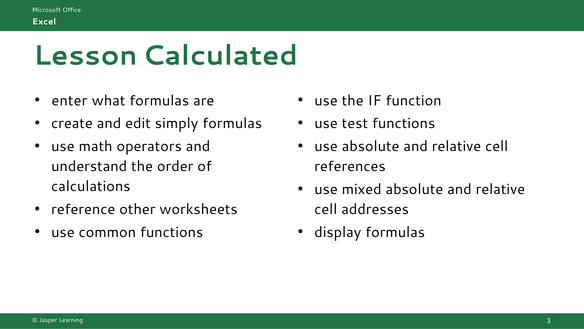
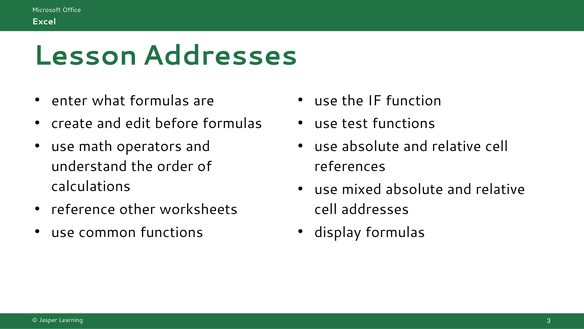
Lesson Calculated: Calculated -> Addresses (220, 55)
simply: simply -> before (177, 123)
